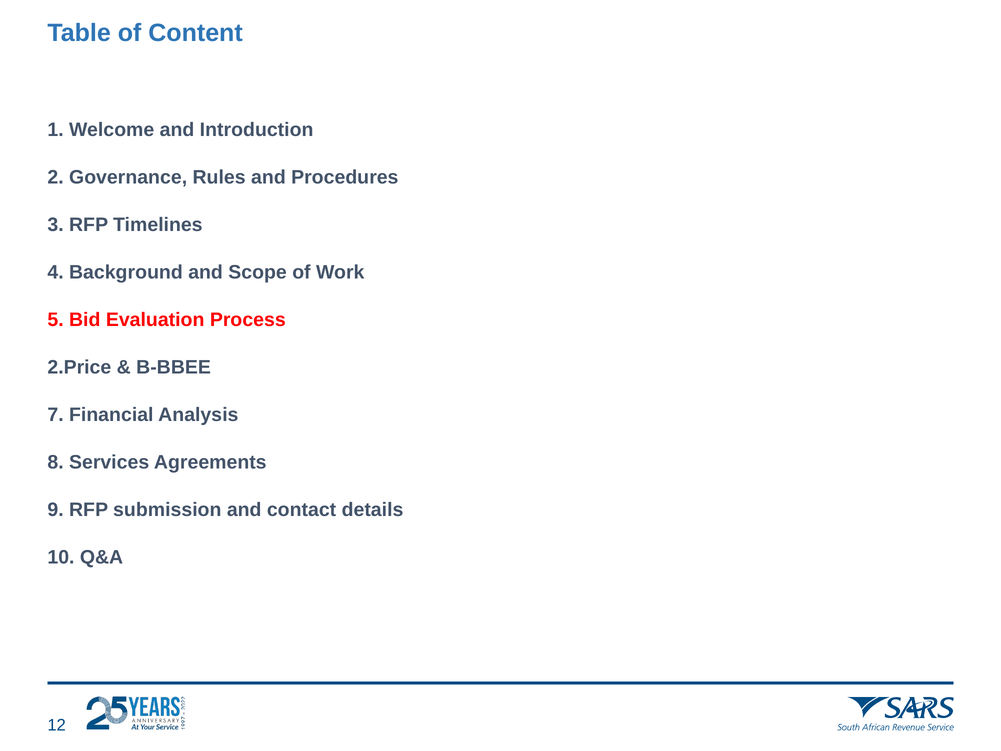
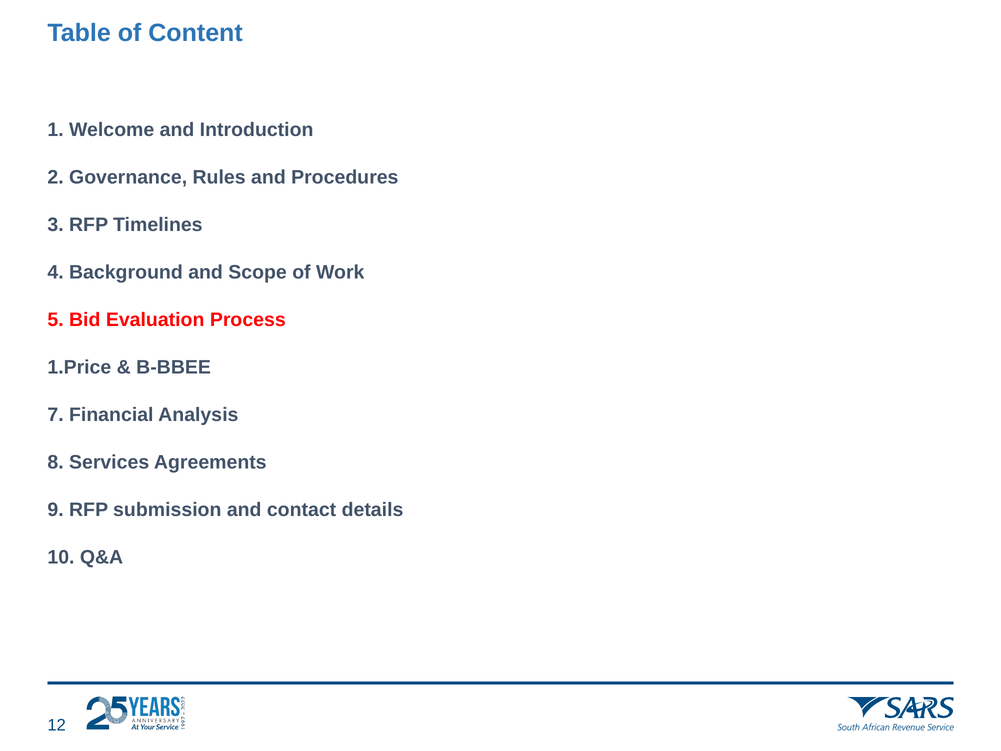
2.Price: 2.Price -> 1.Price (79, 367)
